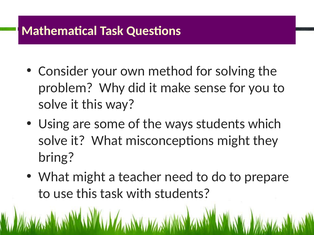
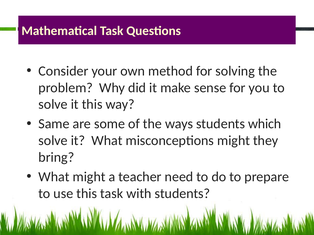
Using: Using -> Same (54, 124)
